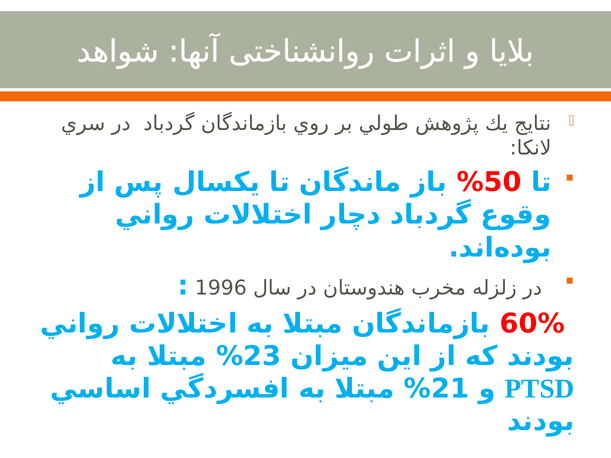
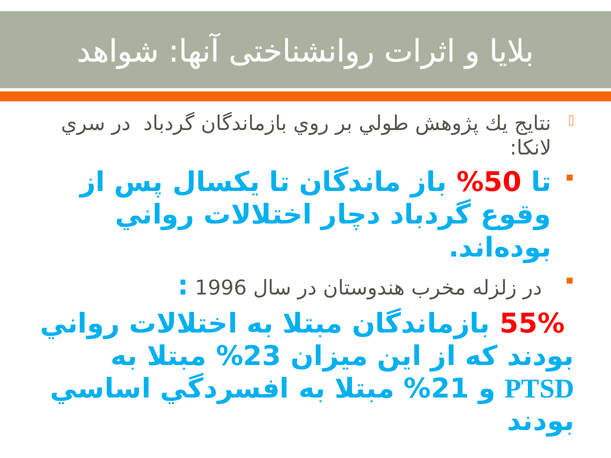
60%: 60% -> 55% (532, 324)
